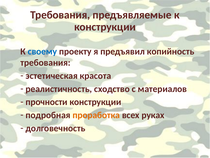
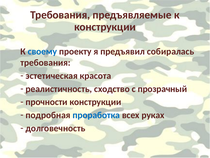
копийность: копийность -> собиралась (171, 51)
материалов: материалов -> прозрачный (162, 89)
проработка colour: orange -> blue (96, 115)
